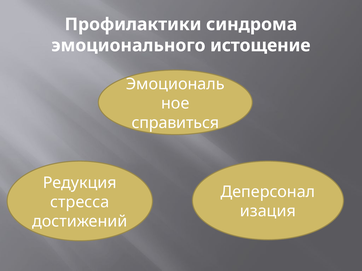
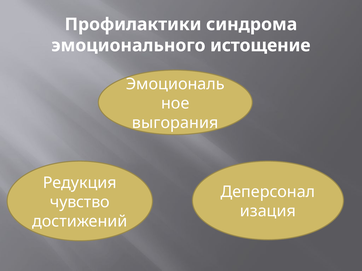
справиться: справиться -> выгорания (175, 123)
стресса: стресса -> чувство (80, 202)
